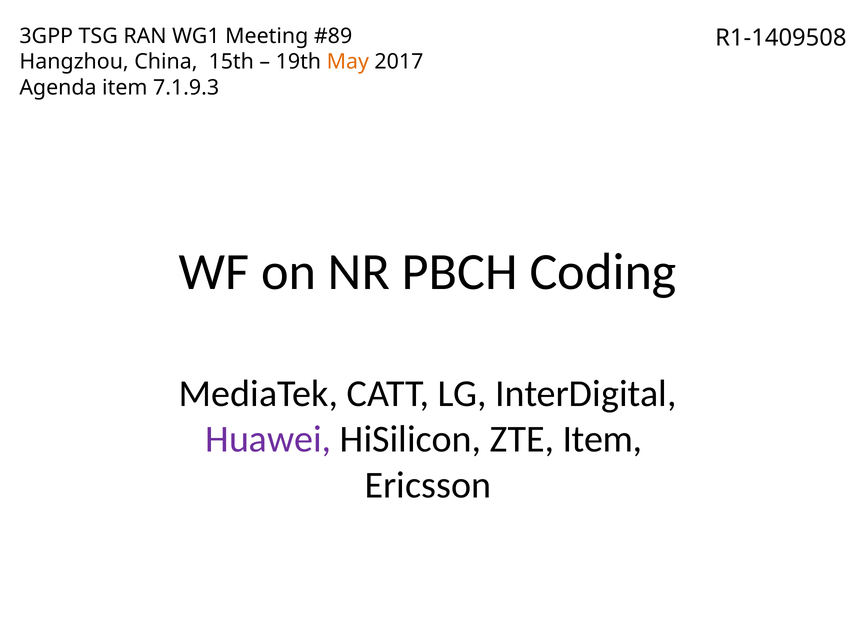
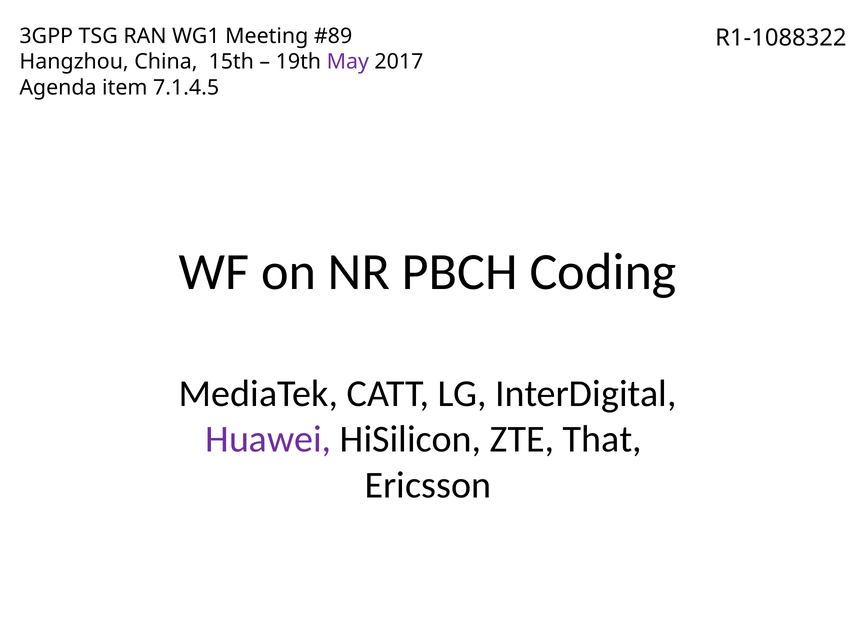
R1-1409508: R1-1409508 -> R1-1088322 (781, 38)
May colour: orange -> purple (348, 62)
7.1.9.3: 7.1.9.3 -> 7.1.4.5 (186, 88)
ZTE Item: Item -> That (602, 439)
